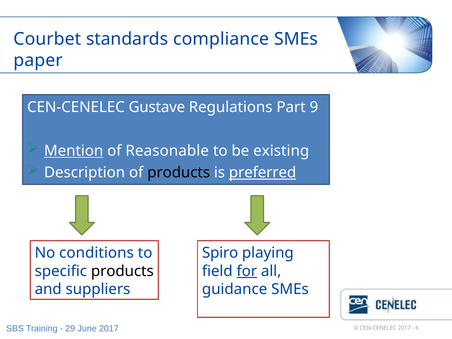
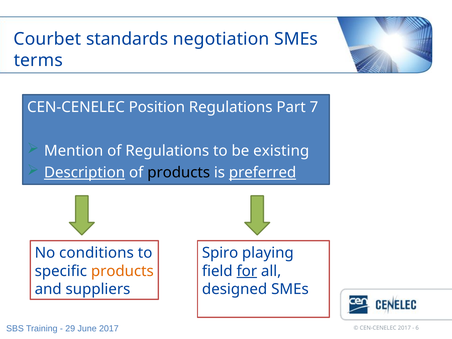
compliance: compliance -> negotiation (221, 39)
paper: paper -> terms (38, 60)
Gustave: Gustave -> Position (157, 107)
9: 9 -> 7 (314, 107)
Mention underline: present -> none (74, 151)
of Reasonable: Reasonable -> Regulations (167, 151)
Description underline: none -> present (85, 173)
products colour: black -> orange (122, 271)
guidance: guidance -> designed (235, 289)
